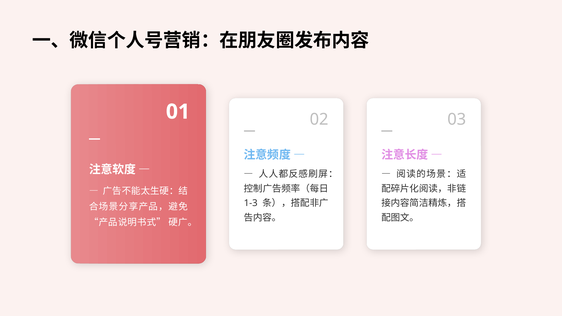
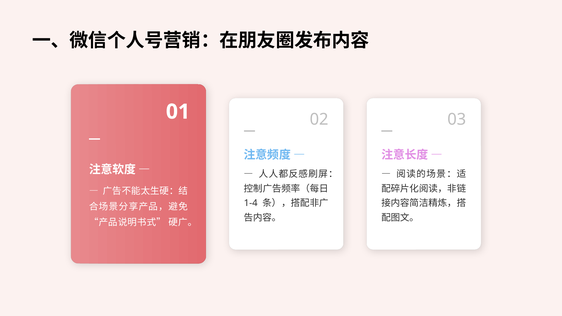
1-3: 1-3 -> 1-4 (251, 203)
